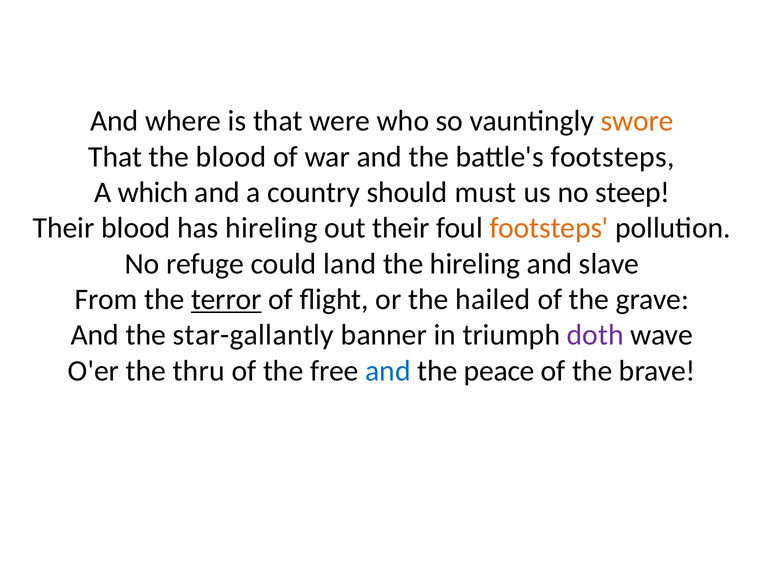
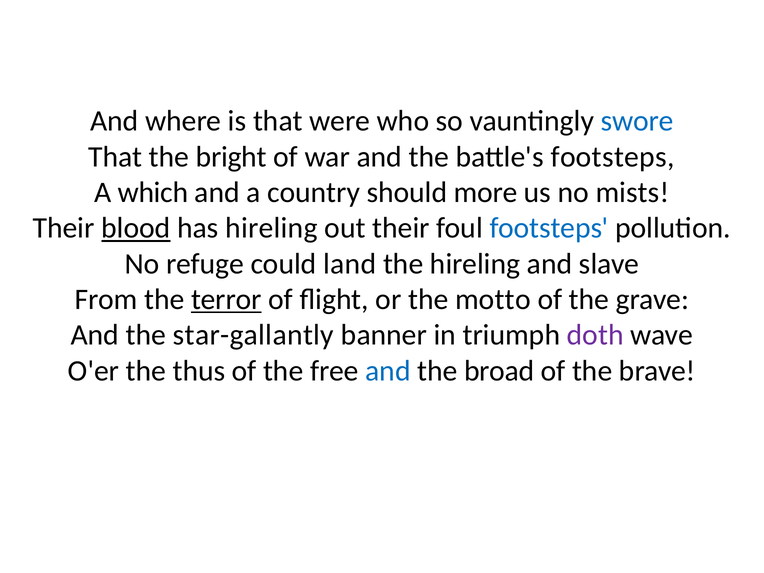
swore colour: orange -> blue (637, 121)
the blood: blood -> bright (231, 157)
must: must -> more (486, 192)
steep: steep -> mists (632, 192)
blood underline: none -> present (136, 228)
footsteps colour: orange -> blue (549, 228)
hailed: hailed -> motto (493, 299)
thru: thru -> thus (199, 371)
peace: peace -> broad (499, 371)
